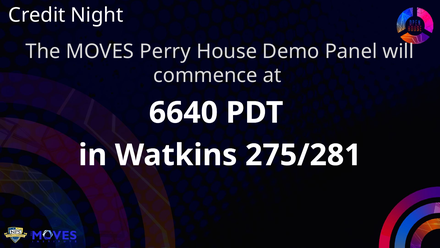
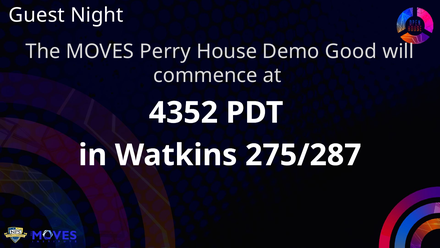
Credit: Credit -> Guest (37, 15)
Panel: Panel -> Good (351, 51)
6640: 6640 -> 4352 (183, 113)
275/281: 275/281 -> 275/287 (303, 155)
